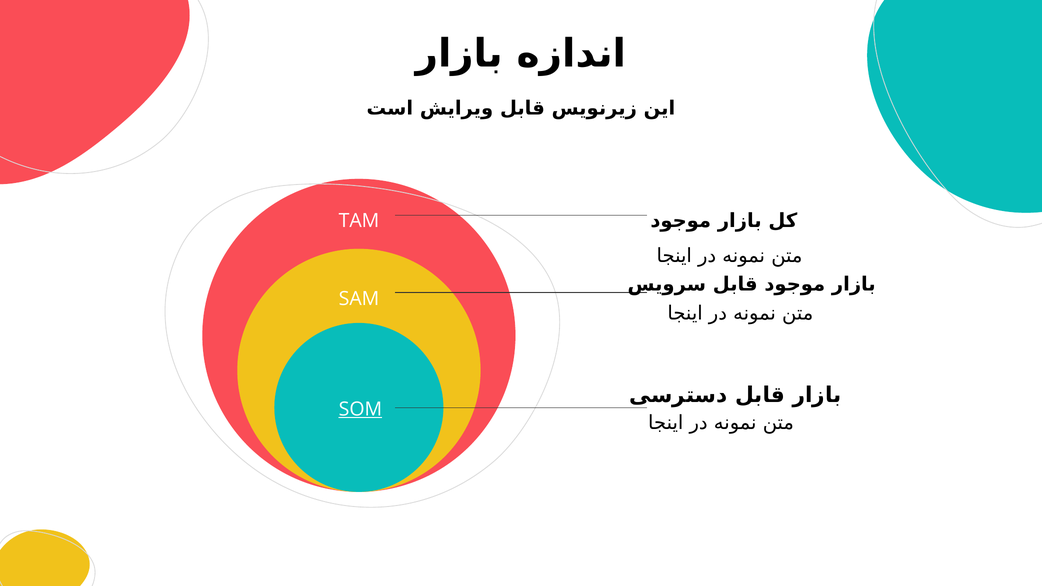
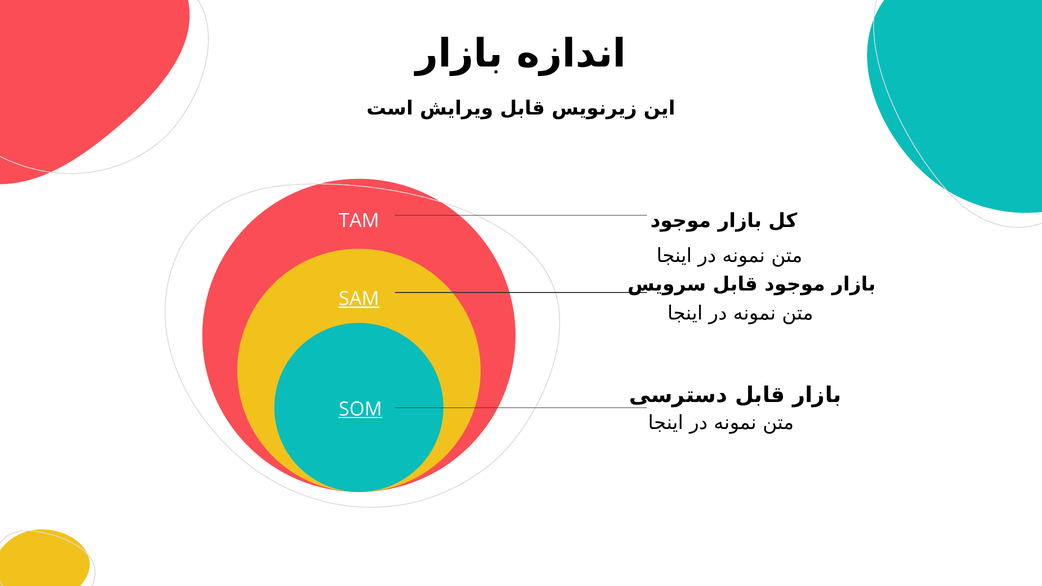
SAM underline: none -> present (359, 299)
